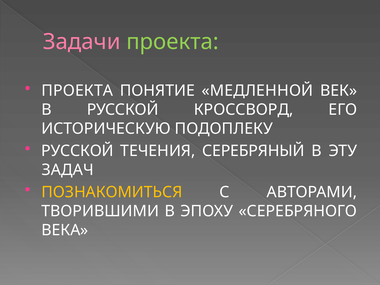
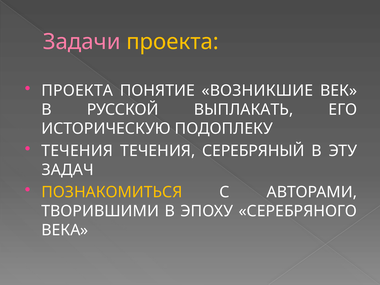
проекта colour: light green -> yellow (173, 42)
МЕДЛЕННОЙ: МЕДЛЕННОЙ -> ВОЗНИКШИЕ (257, 91)
КРОССВОРД: КРОССВОРД -> ВЫПЛАКАТЬ (244, 110)
РУССКОЙ: РУССКОЙ -> ТЕЧЕНИЯ (77, 151)
